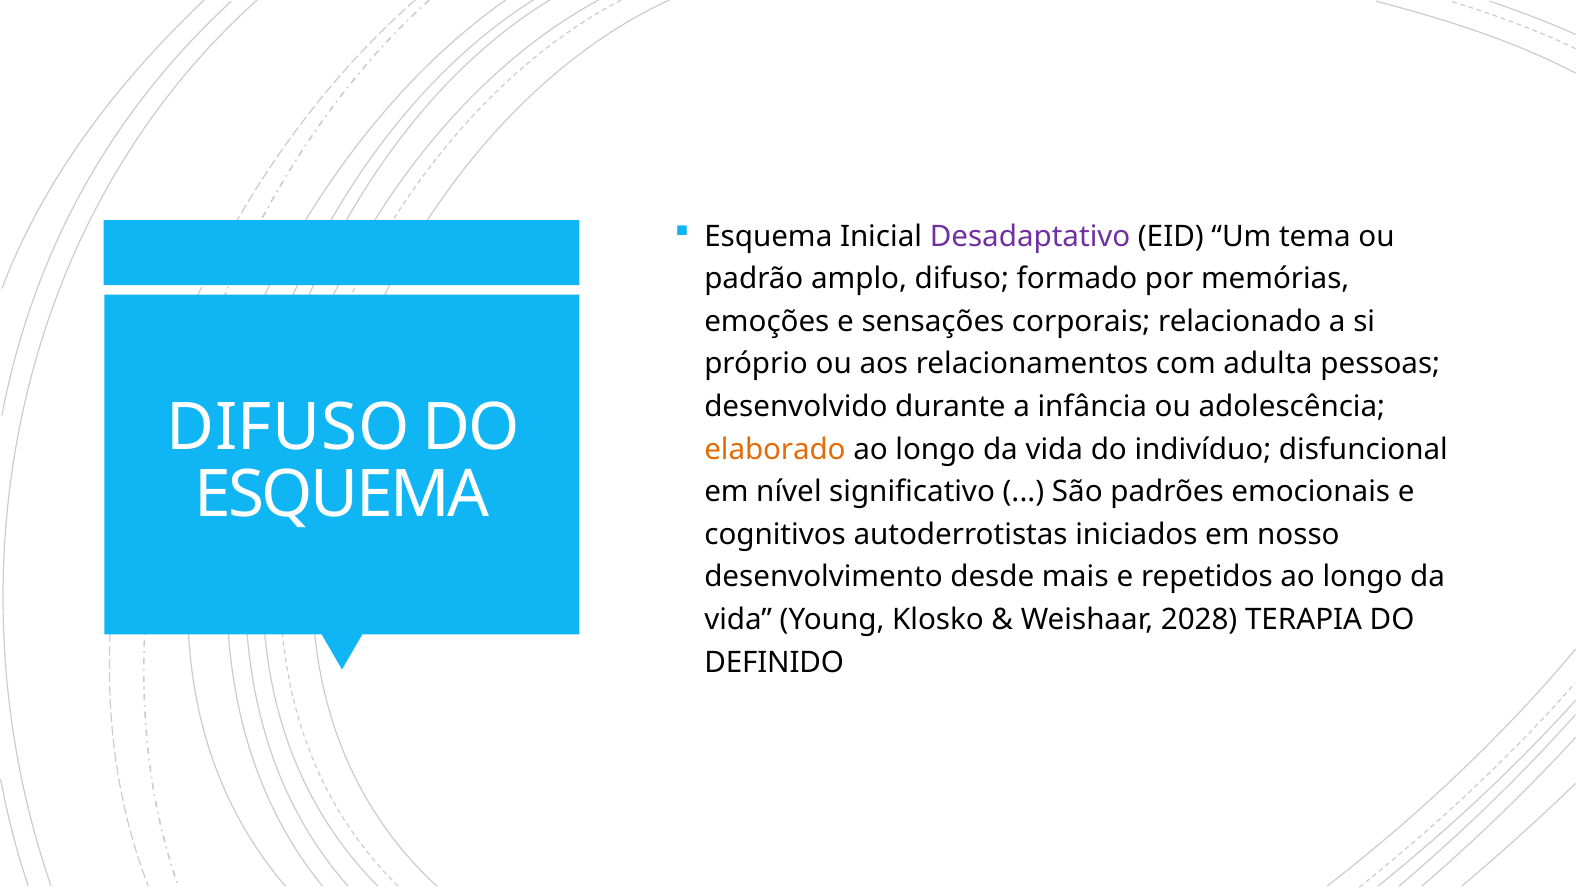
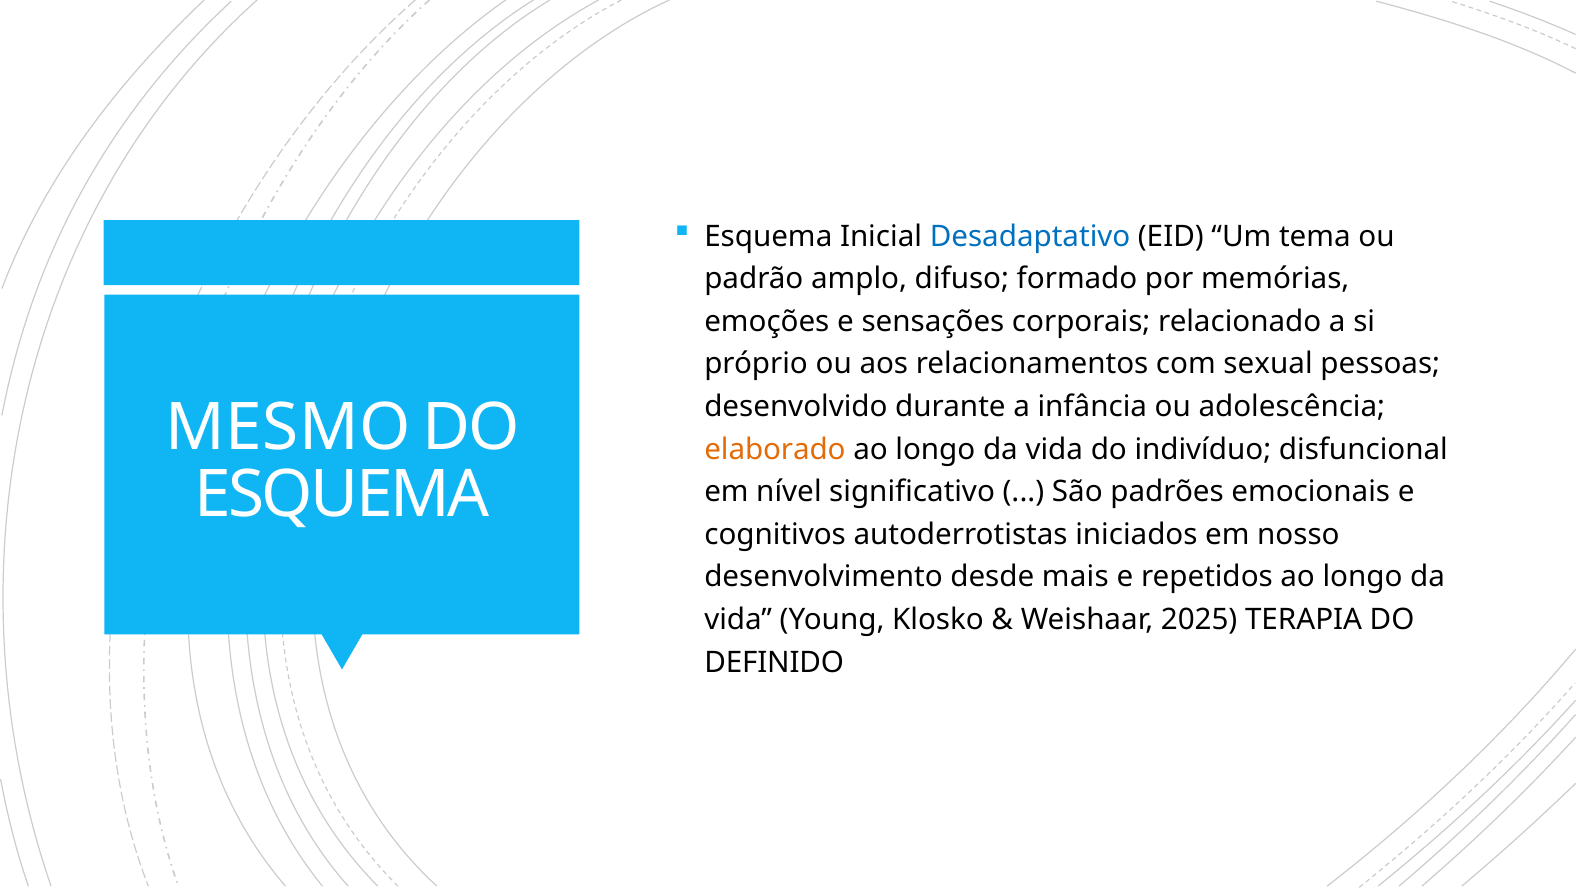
Desadaptativo colour: purple -> blue (1030, 236)
adulta: adulta -> sexual (1268, 364)
DIFUSO: DIFUSO -> MESMO (288, 428)
2028: 2028 -> 2025 (1199, 620)
